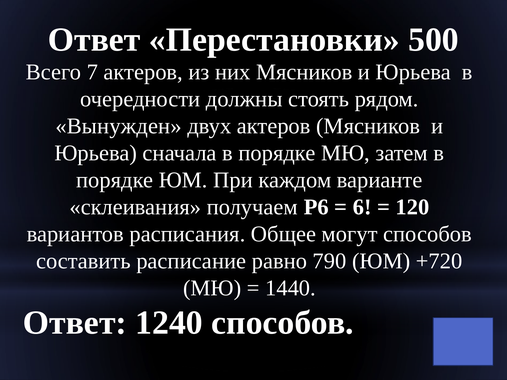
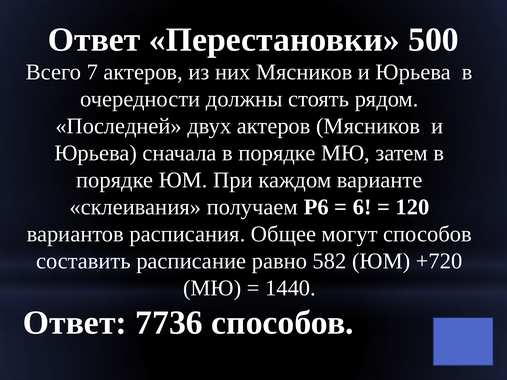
Вынужден: Вынужден -> Последней (119, 126)
790: 790 -> 582 (330, 261)
1240: 1240 -> 7736 (169, 323)
